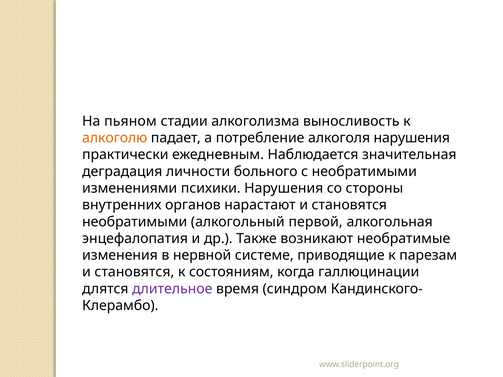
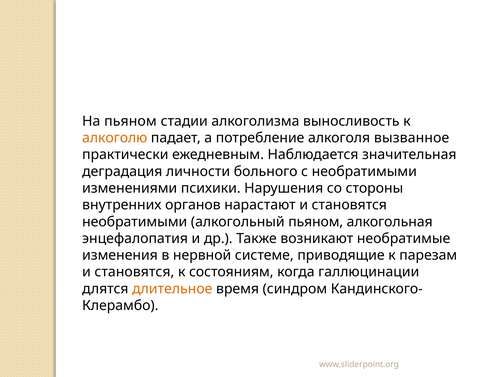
алкоголя нарушения: нарушения -> вызванное (412, 138)
алкогольный первой: первой -> пьяном (316, 222)
длительное colour: purple -> orange (172, 289)
